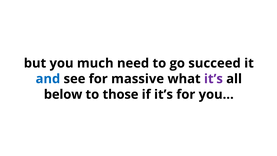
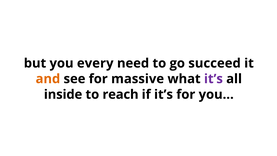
much: much -> every (95, 63)
and colour: blue -> orange (48, 79)
below: below -> inside (63, 94)
those: those -> reach (121, 94)
